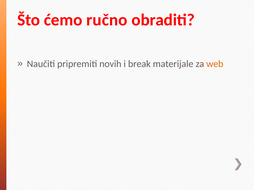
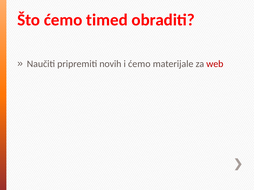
ručno: ručno -> timed (107, 20)
i break: break -> ćemo (139, 64)
web colour: orange -> red (215, 64)
